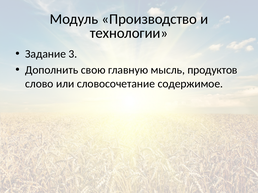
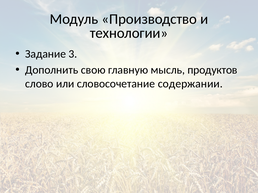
содержимое: содержимое -> содержании (190, 84)
